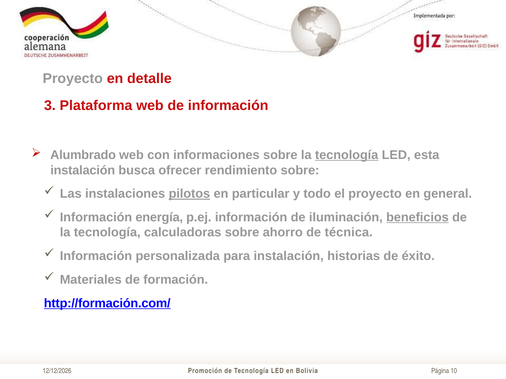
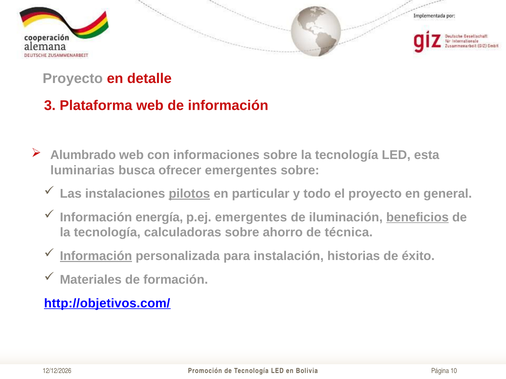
tecnología underline: present -> none (347, 155)
instalación: instalación -> luminarias (83, 170)
ofrecer rendimiento: rendimiento -> emergentes (241, 170)
p.ej información: información -> emergentes (251, 218)
Información underline: none -> present (96, 256)
http://formación.com/: http://formación.com/ -> http://objetivos.com/ (107, 304)
